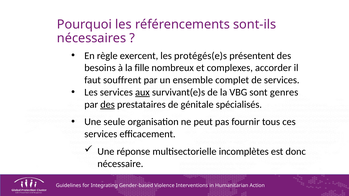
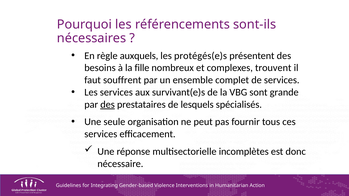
exercent: exercent -> auxquels (139, 56)
accorder: accorder -> trouvent (273, 68)
aux underline: present -> none (142, 92)
genres: genres -> grande (284, 92)
génitale: génitale -> lesquels (197, 105)
